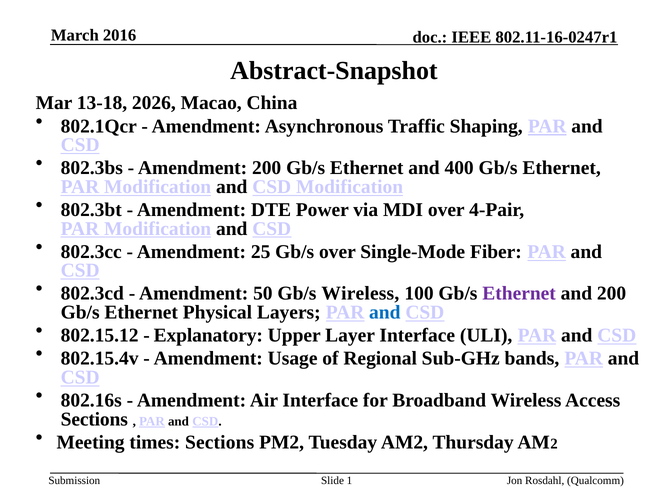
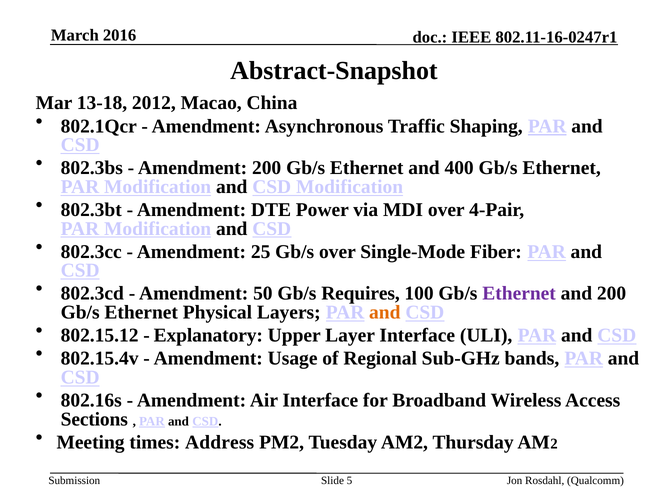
2026: 2026 -> 2012 (154, 103)
Gb/s Wireless: Wireless -> Requires (361, 294)
and colour: blue -> orange (385, 312)
times Sections: Sections -> Address (220, 442)
1: 1 -> 5 (350, 480)
